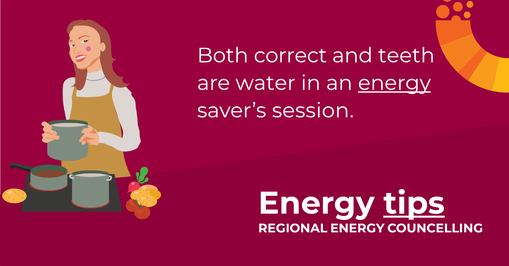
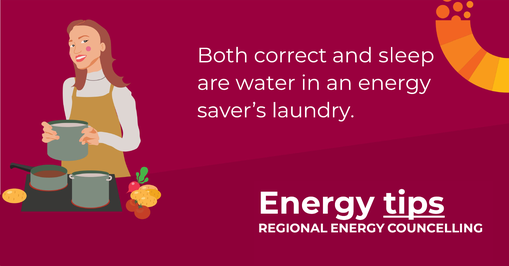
teeth: teeth -> sleep (406, 56)
energy underline: present -> none (394, 83)
session: session -> laundry (313, 111)
